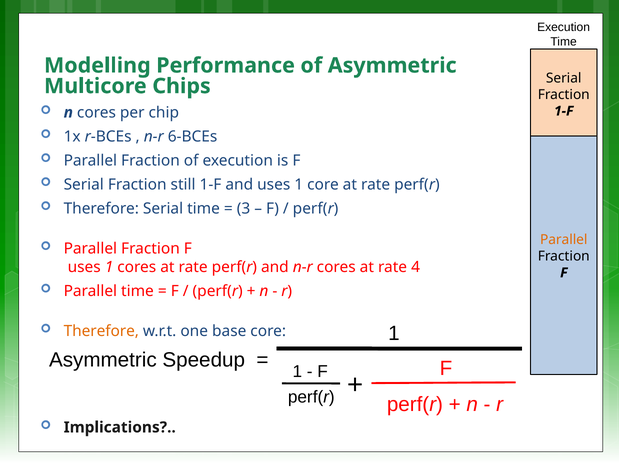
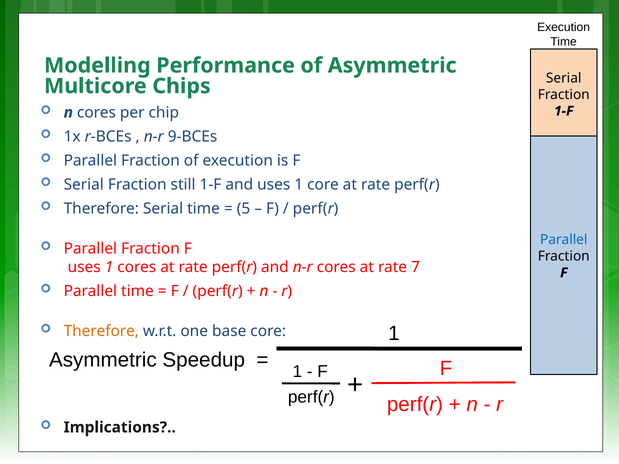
6-BCEs: 6-BCEs -> 9-BCEs (193, 137)
3: 3 -> 5 (244, 209)
Parallel colour: orange -> blue (564, 240)
4: 4 -> 7 (416, 267)
